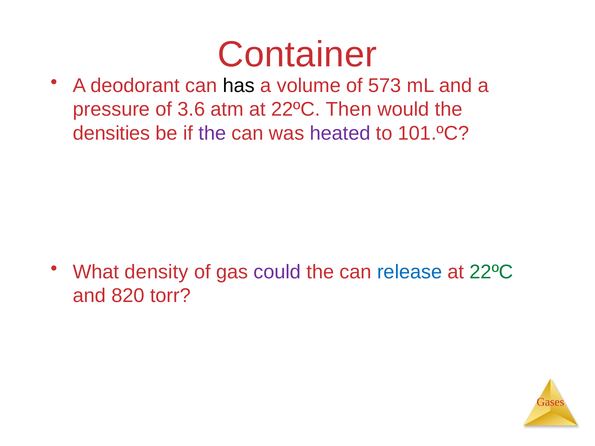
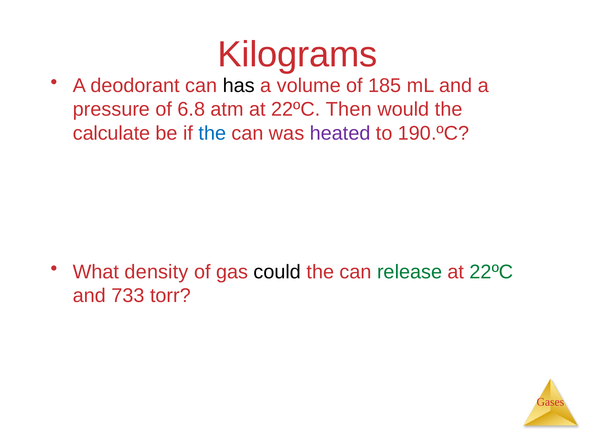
Container: Container -> Kilograms (298, 55)
573: 573 -> 185 (385, 86)
3.6: 3.6 -> 6.8 (191, 109)
densities: densities -> calculate (112, 133)
the colour: purple -> blue (212, 133)
101.ºC: 101.ºC -> 190.ºC (434, 133)
could colour: purple -> black (277, 272)
release colour: blue -> green (410, 272)
820: 820 -> 733 (128, 296)
